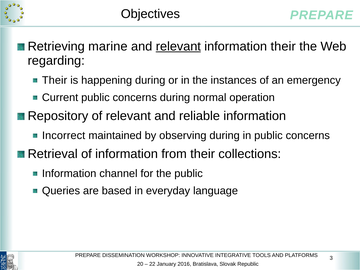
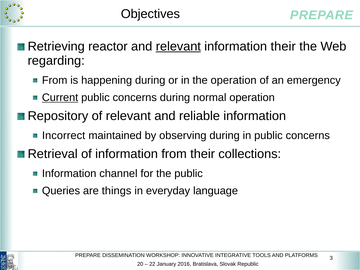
marine: marine -> reactor (108, 46)
Their: Their -> From (55, 80)
the instances: instances -> operation (234, 80)
Current underline: none -> present (60, 98)
based: based -> things (117, 191)
